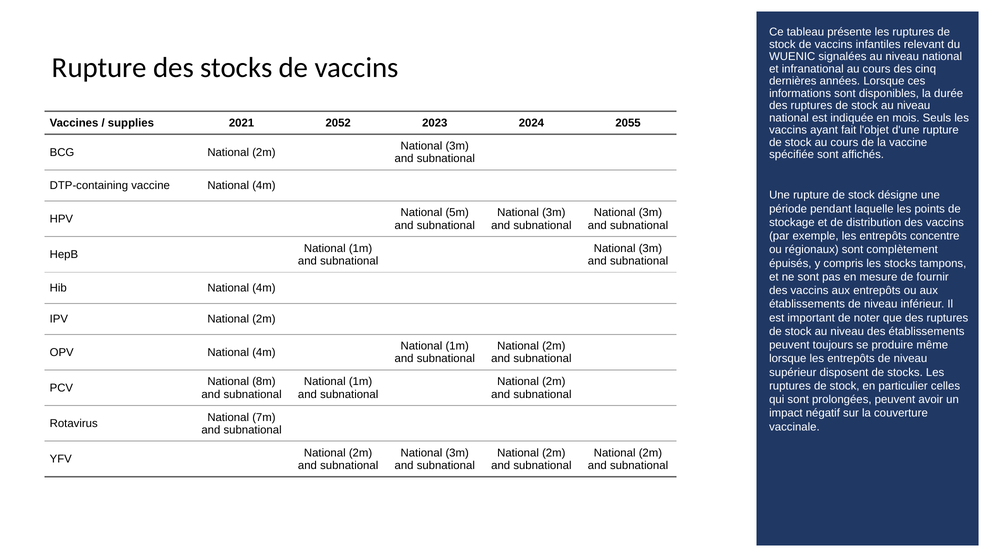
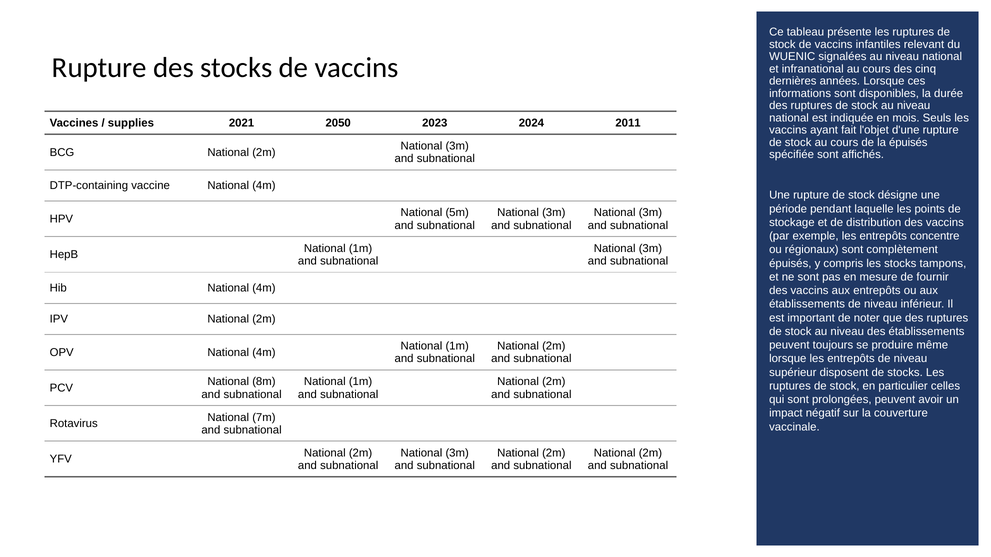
2052: 2052 -> 2050 (338, 123)
2055: 2055 -> 2011 (628, 123)
la vaccine: vaccine -> épuisés (908, 142)
